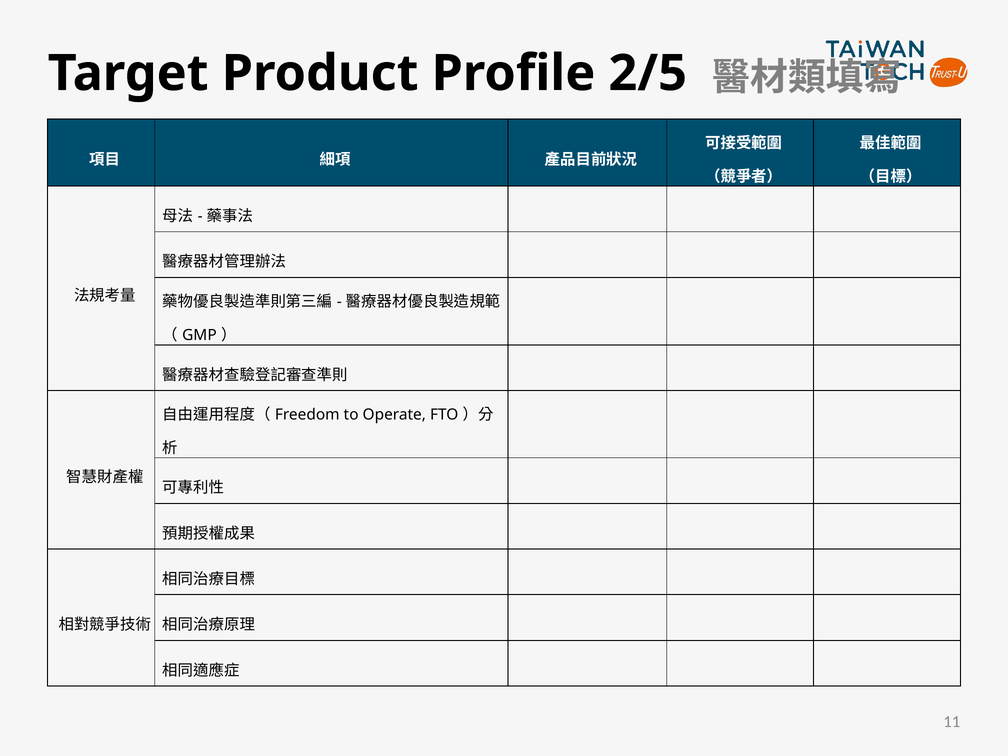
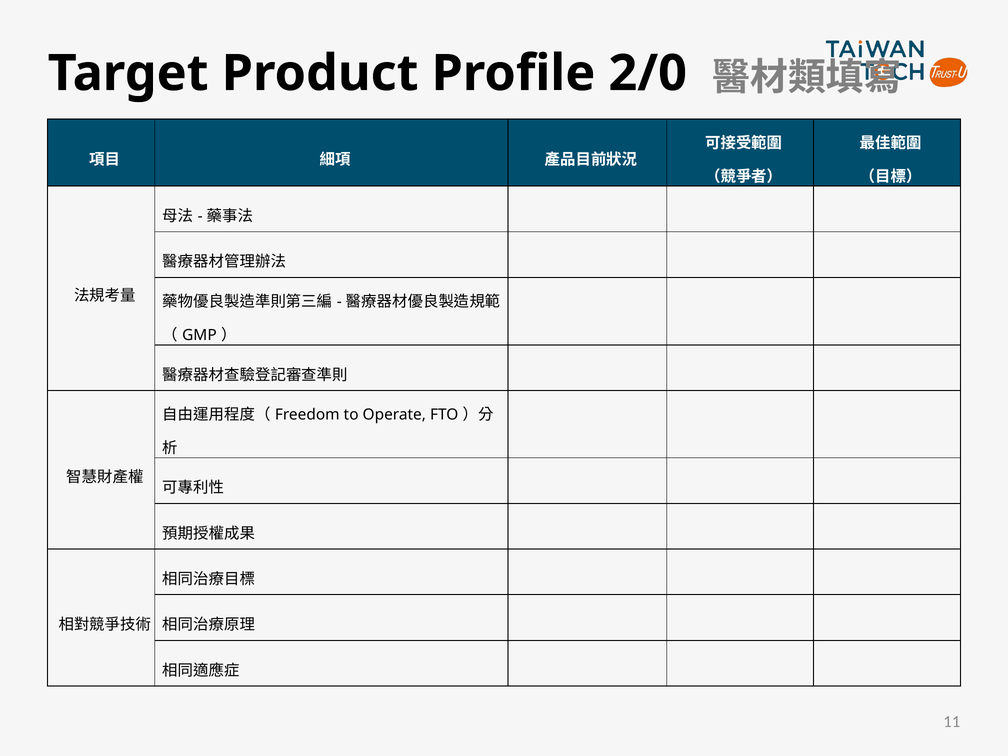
2/5: 2/5 -> 2/0 (648, 73)
